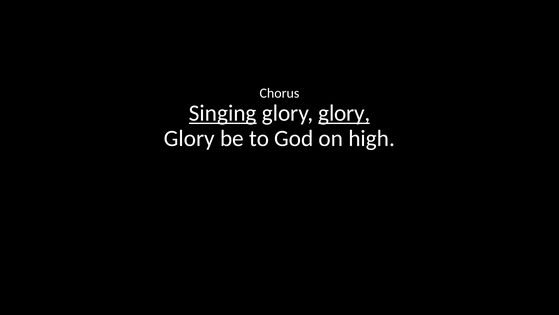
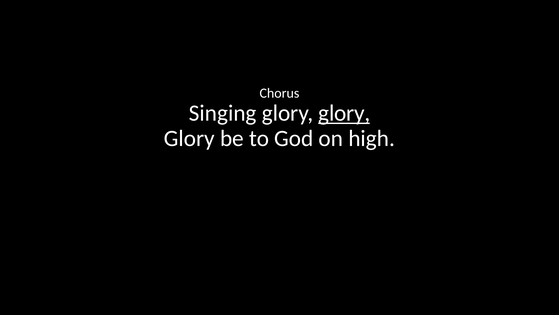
Singing underline: present -> none (223, 113)
